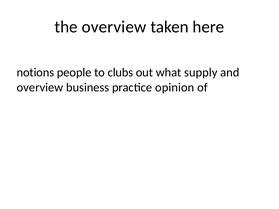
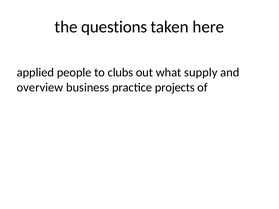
the overview: overview -> questions (114, 27)
notions: notions -> applied (35, 73)
opinion: opinion -> projects (175, 87)
